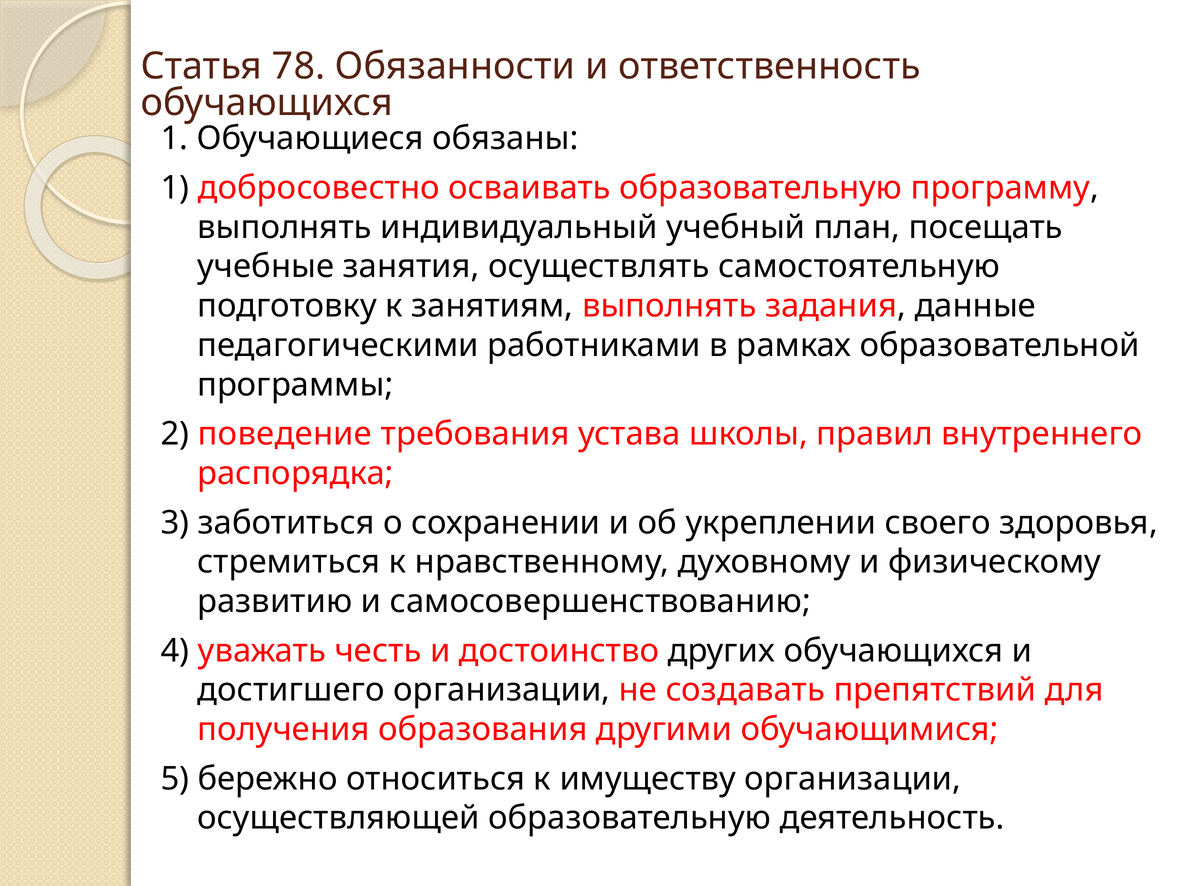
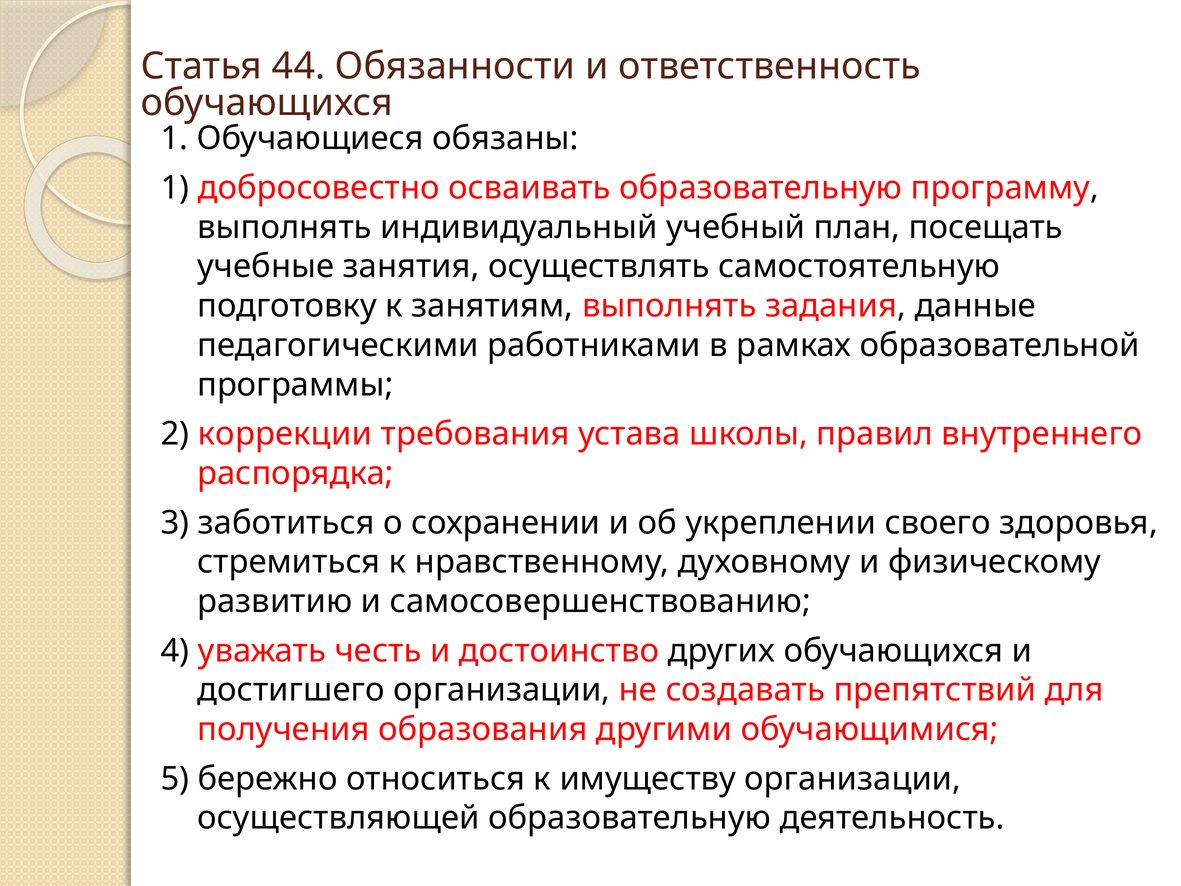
78: 78 -> 44 (299, 66)
поведение: поведение -> коррекции (285, 434)
